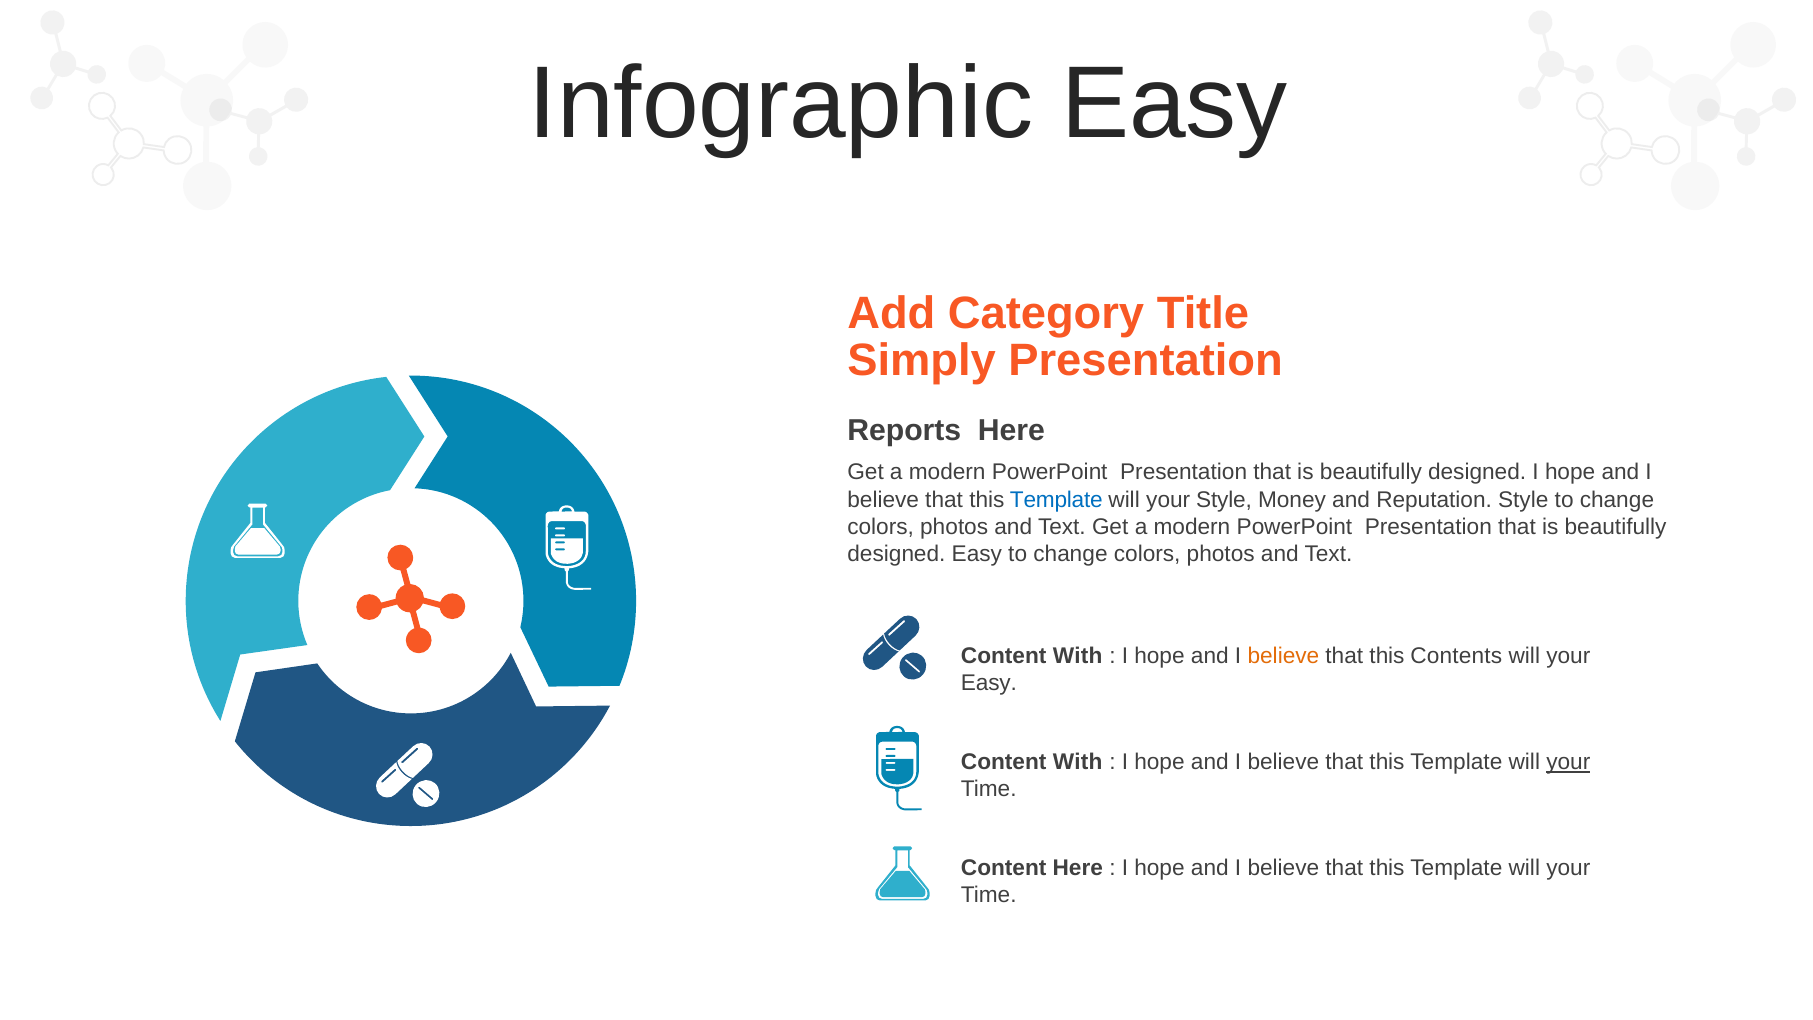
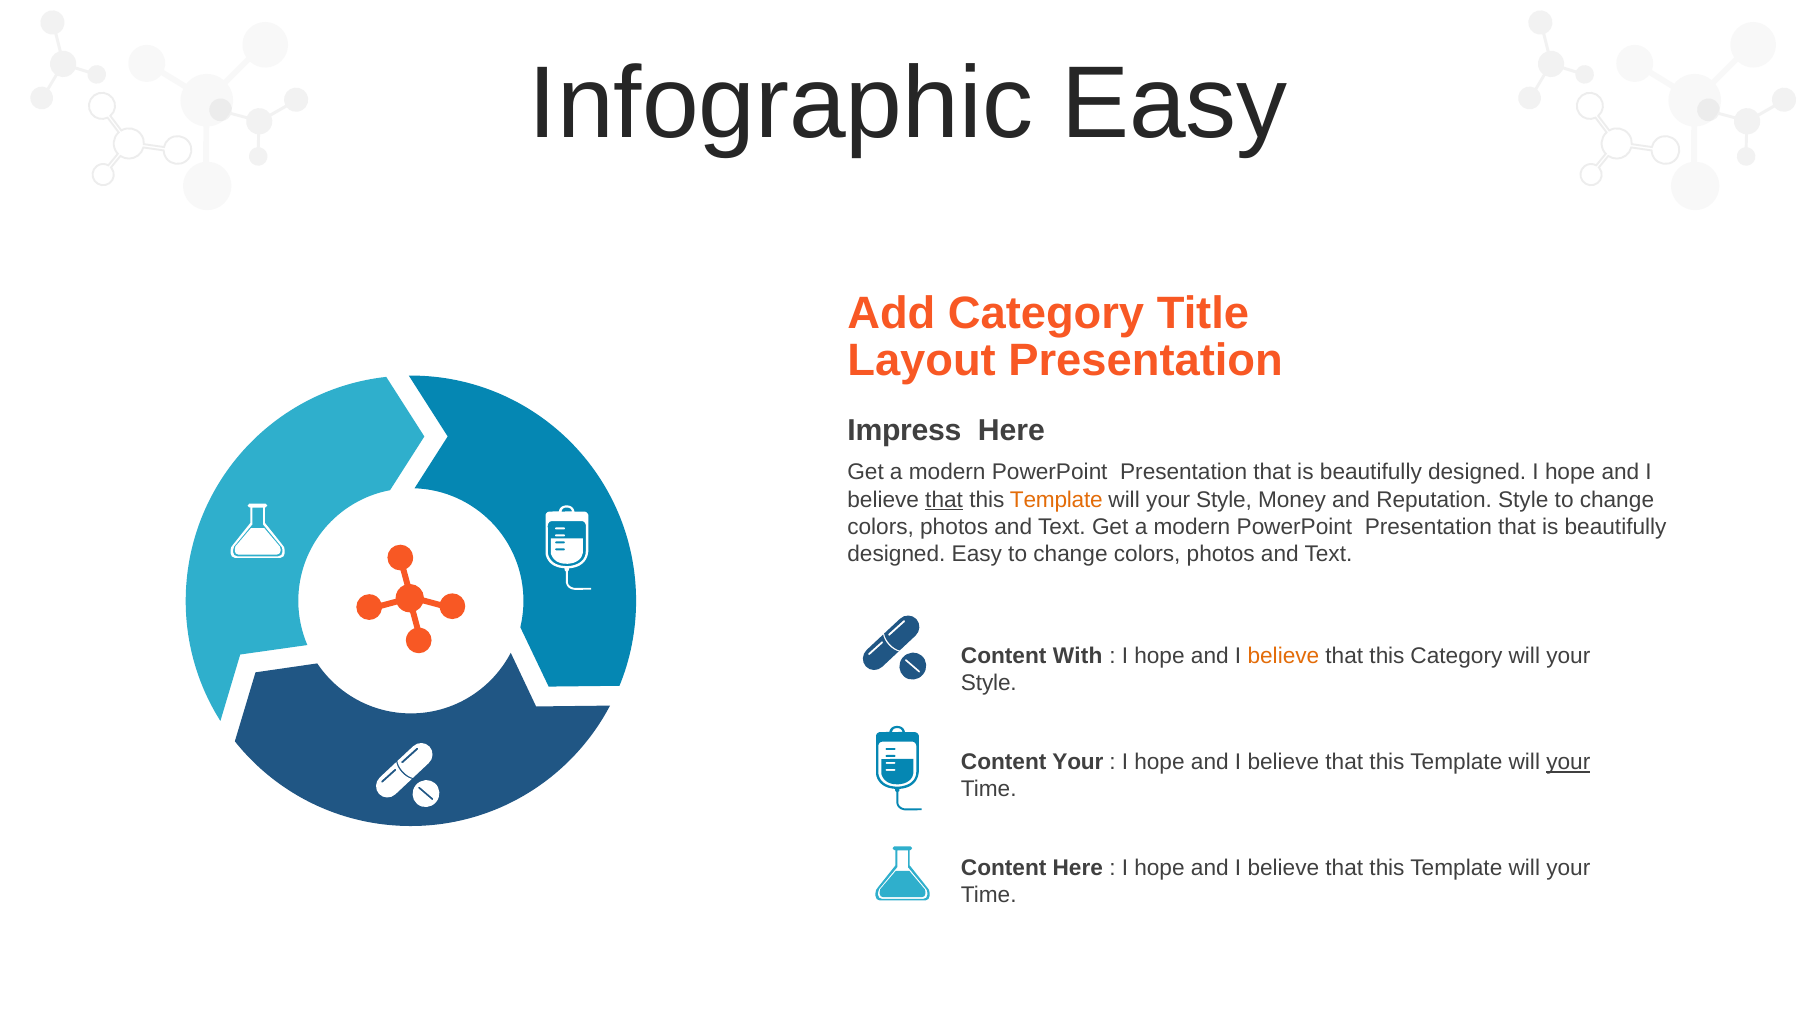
Simply: Simply -> Layout (922, 360)
Reports: Reports -> Impress (904, 430)
that underline: none -> present (944, 500)
Template colour: blue -> orange (1056, 500)
this Contents: Contents -> Category (1456, 656)
Easy: Easy -> Style (989, 683)
With: With -> Your (1078, 762)
